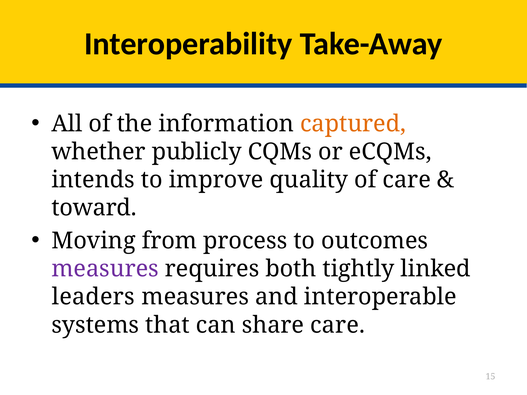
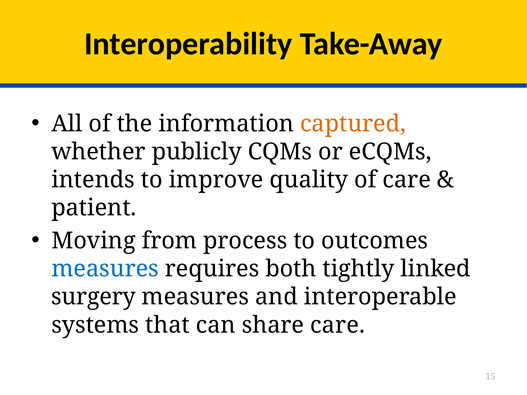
toward: toward -> patient (94, 208)
measures colour: purple -> blue (105, 269)
leaders: leaders -> surgery (94, 297)
